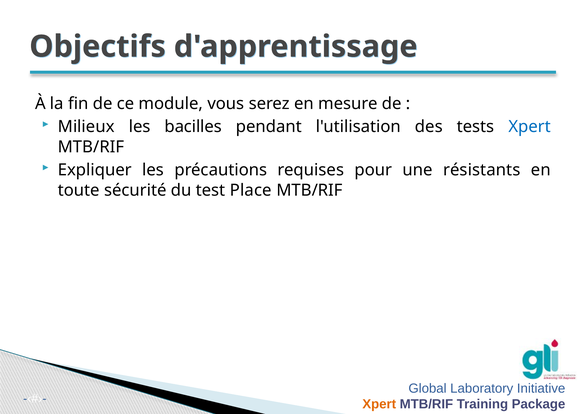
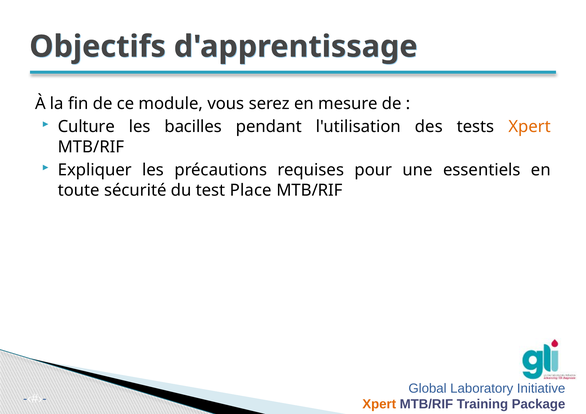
Milieux: Milieux -> Culture (86, 127)
Xpert colour: blue -> orange (530, 127)
résistants: résistants -> essentiels (482, 170)
